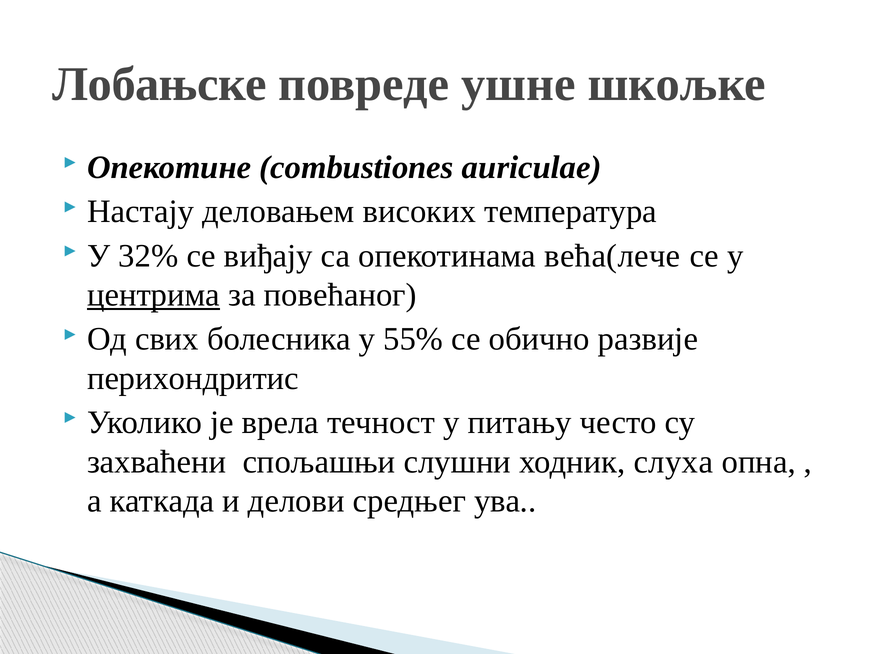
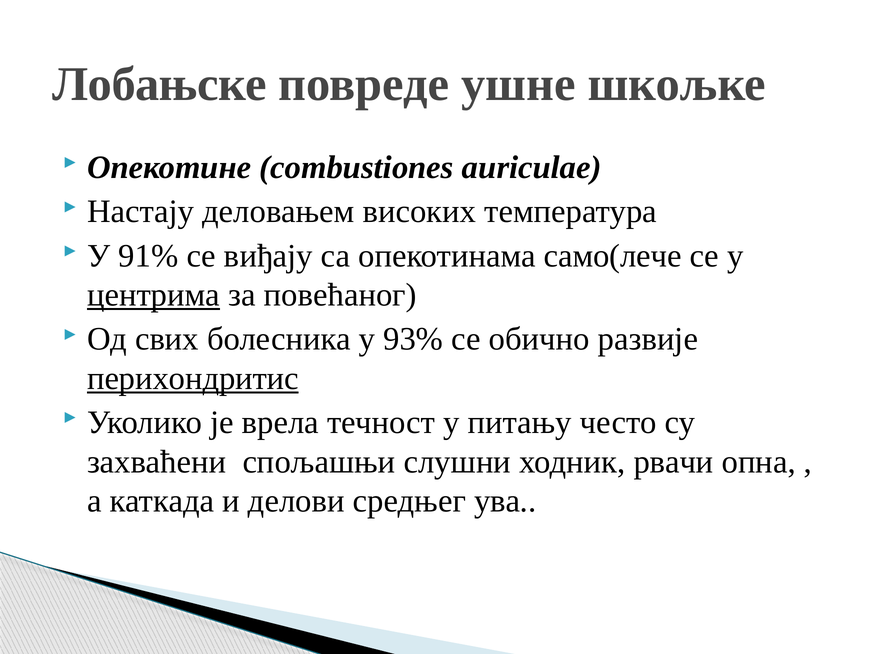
32%: 32% -> 91% (148, 256)
већа(лече: већа(лече -> само(лече (613, 256)
55%: 55% -> 93% (413, 339)
перихондритис underline: none -> present (193, 378)
слуха: слуха -> рвачи (674, 462)
